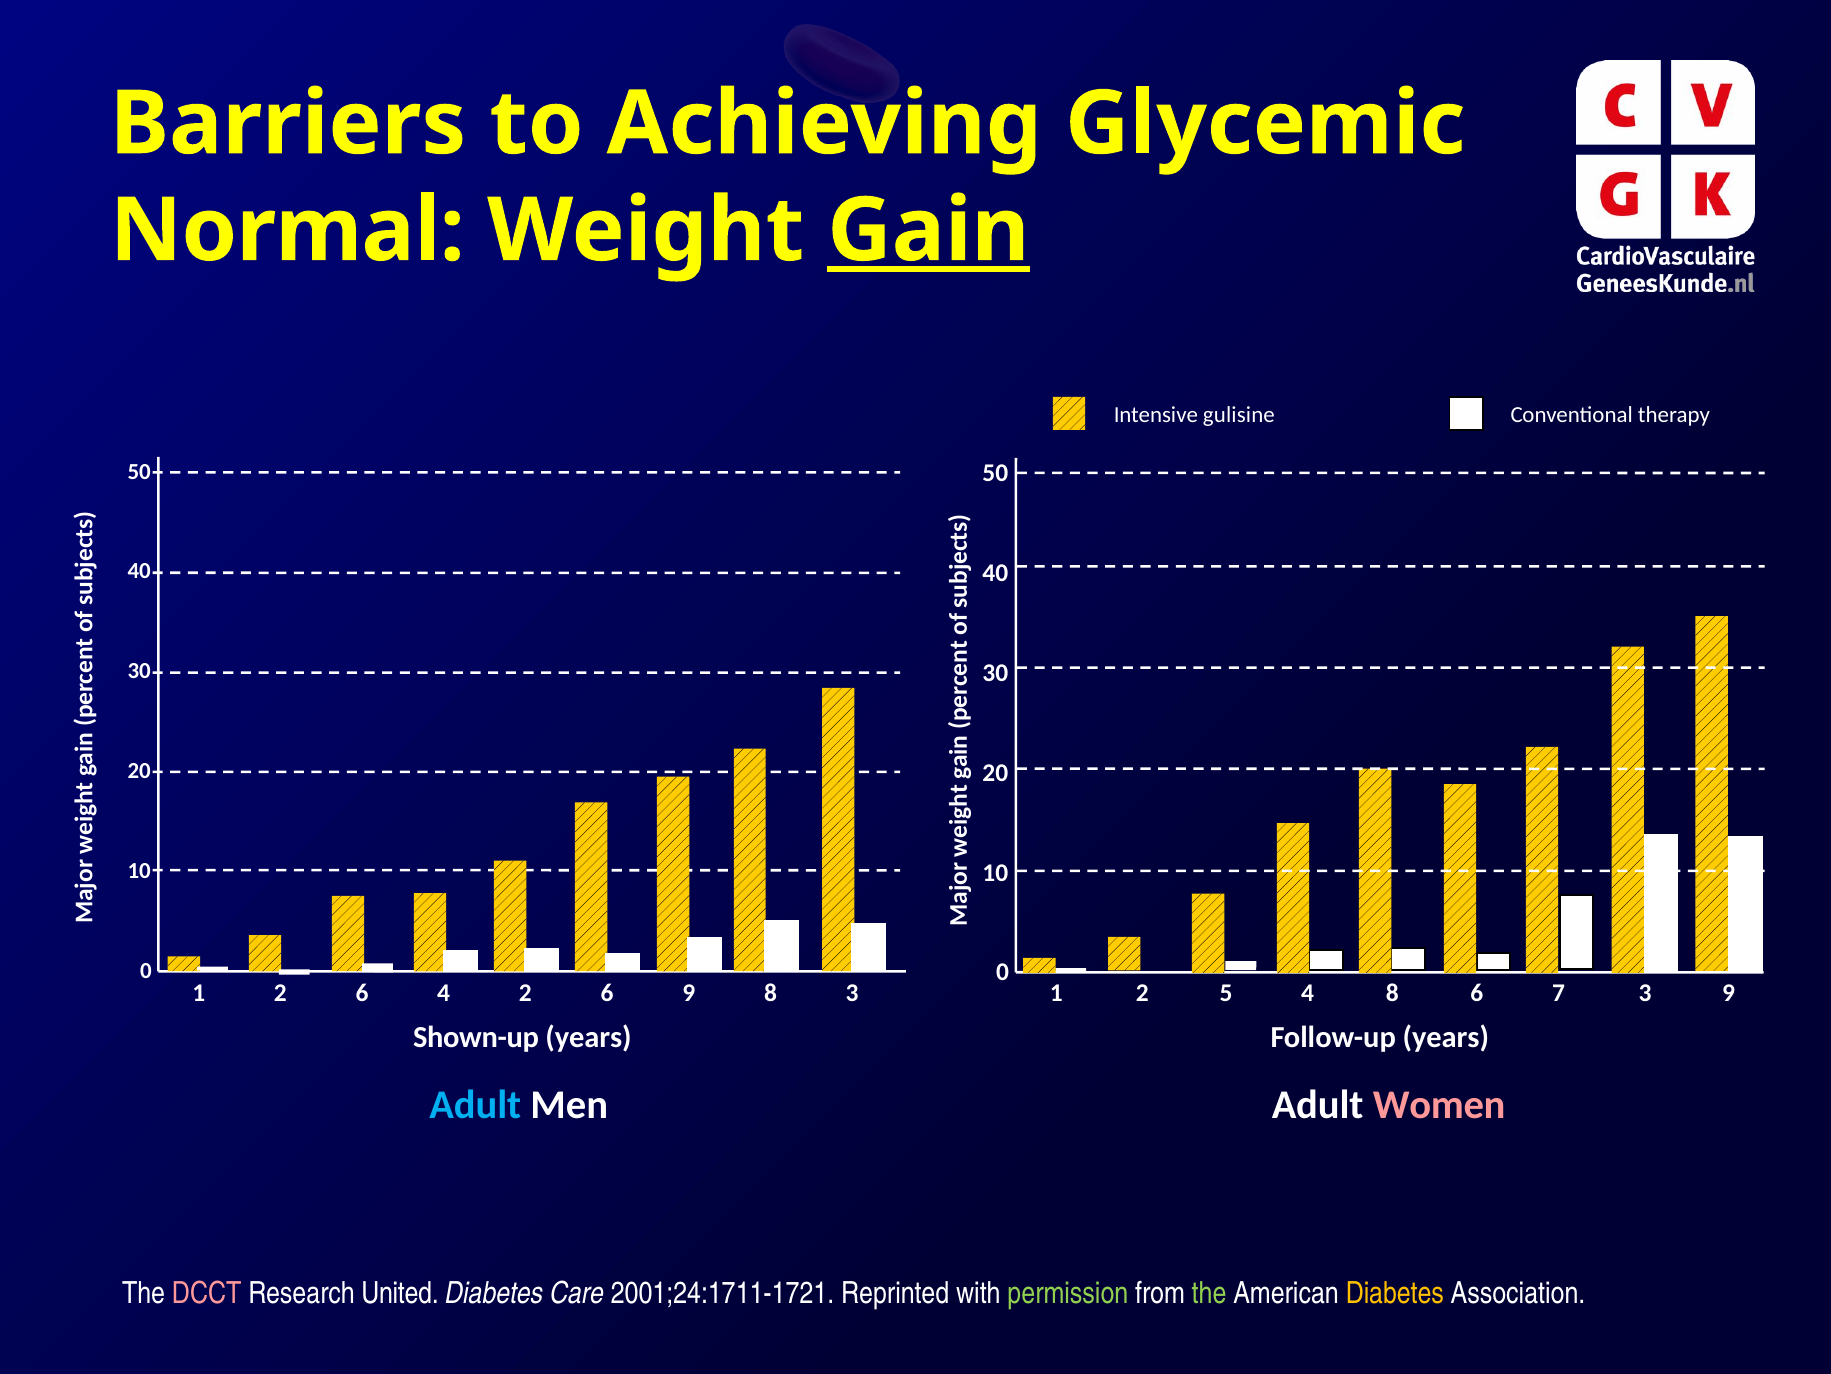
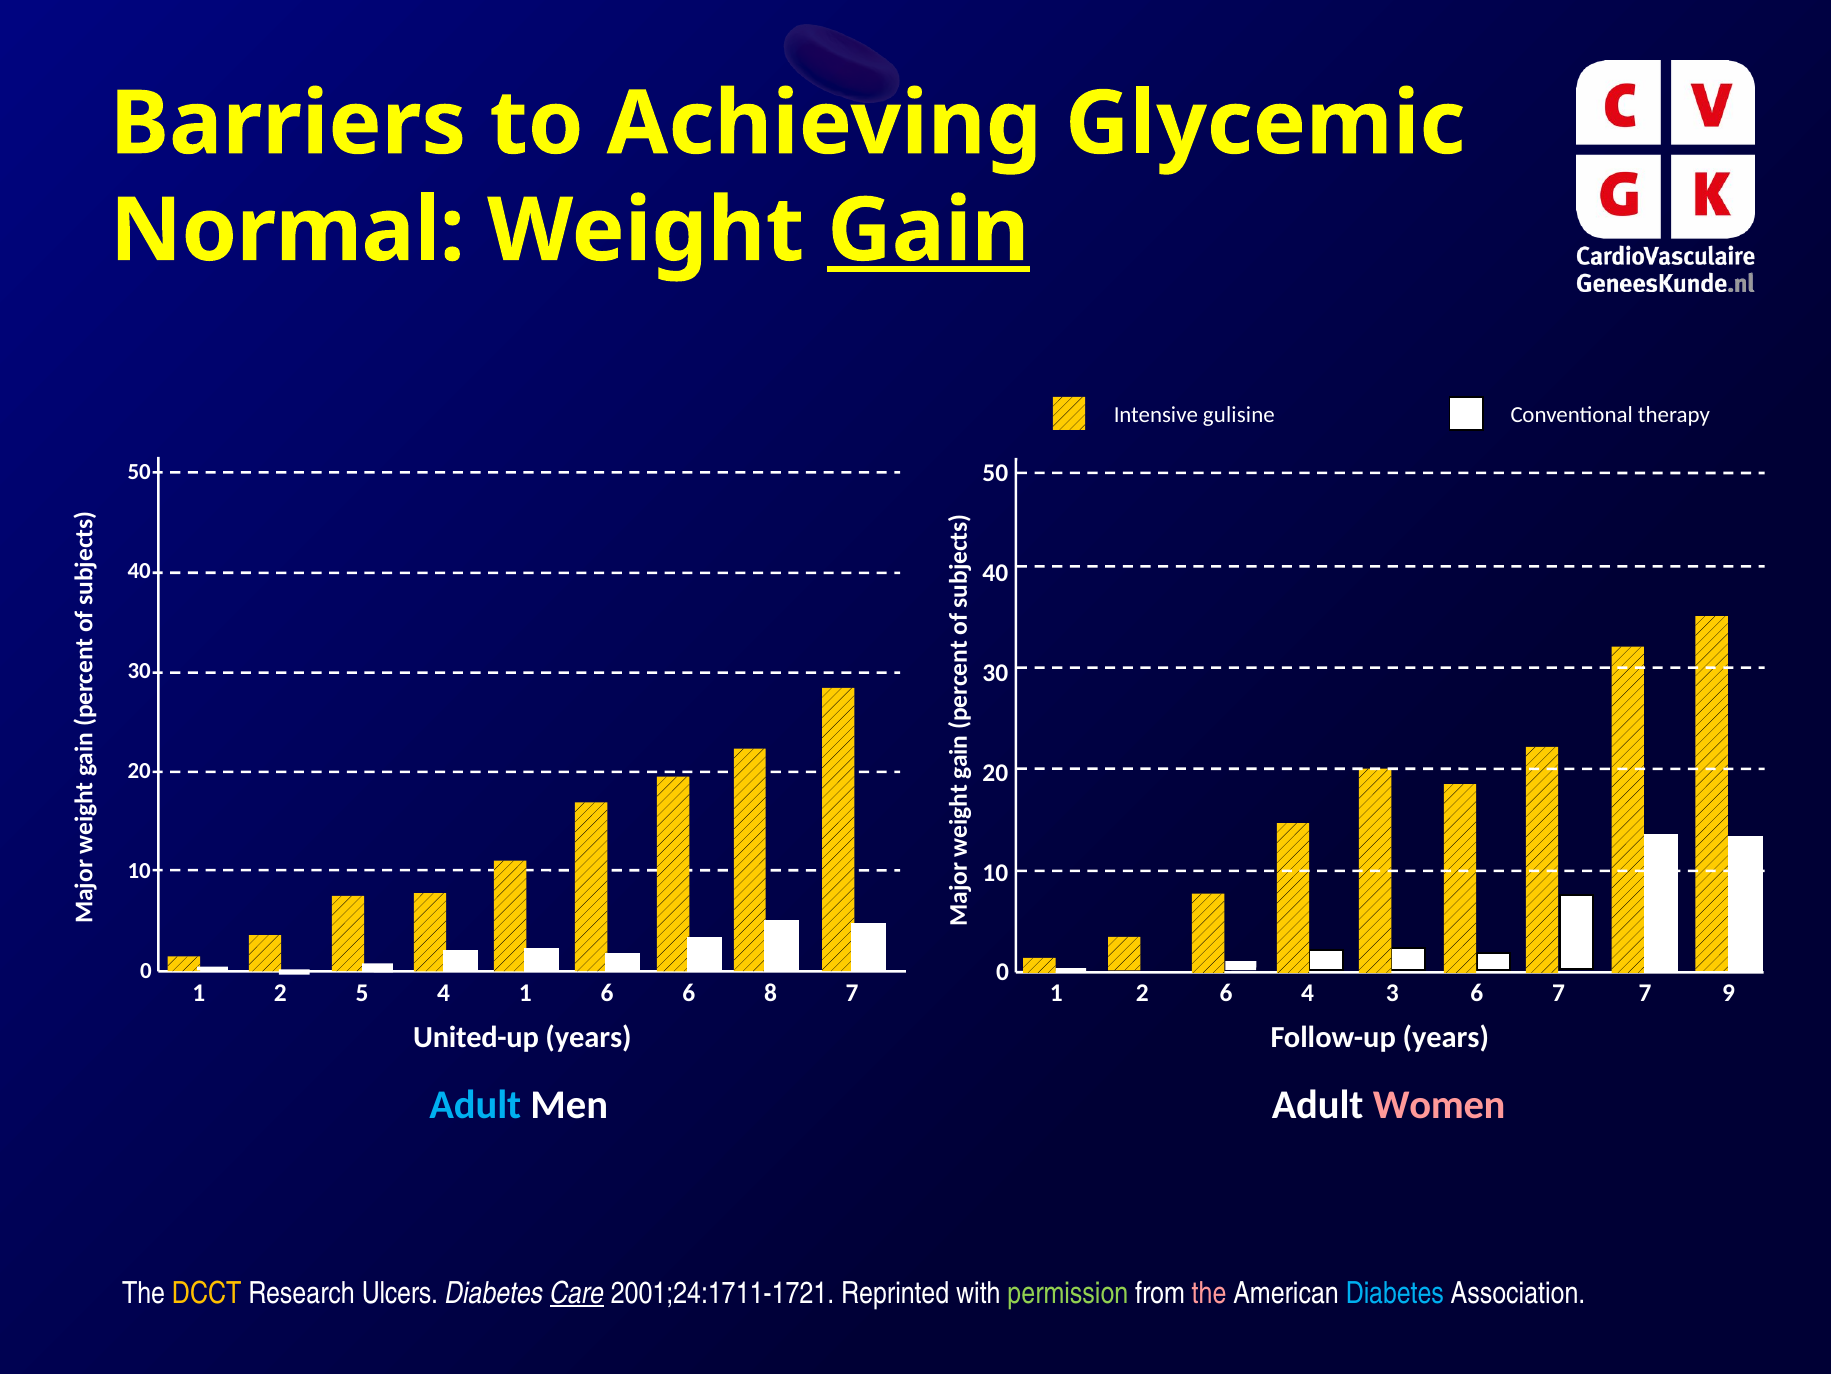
1 2 6: 6 -> 5 (362, 993)
4 2: 2 -> 1 (525, 993)
6 9: 9 -> 6 (689, 993)
8 3: 3 -> 7 (852, 993)
2 5: 5 -> 6 (1226, 993)
4 8: 8 -> 3 (1392, 993)
7 3: 3 -> 7 (1645, 993)
Shown-up: Shown-up -> United-up (476, 1036)
DCCT colour: pink -> yellow (207, 1293)
United: United -> Ulcers (400, 1293)
Care underline: none -> present (577, 1293)
the colour: light green -> pink (1209, 1293)
Diabetes colour: yellow -> light blue (1395, 1293)
